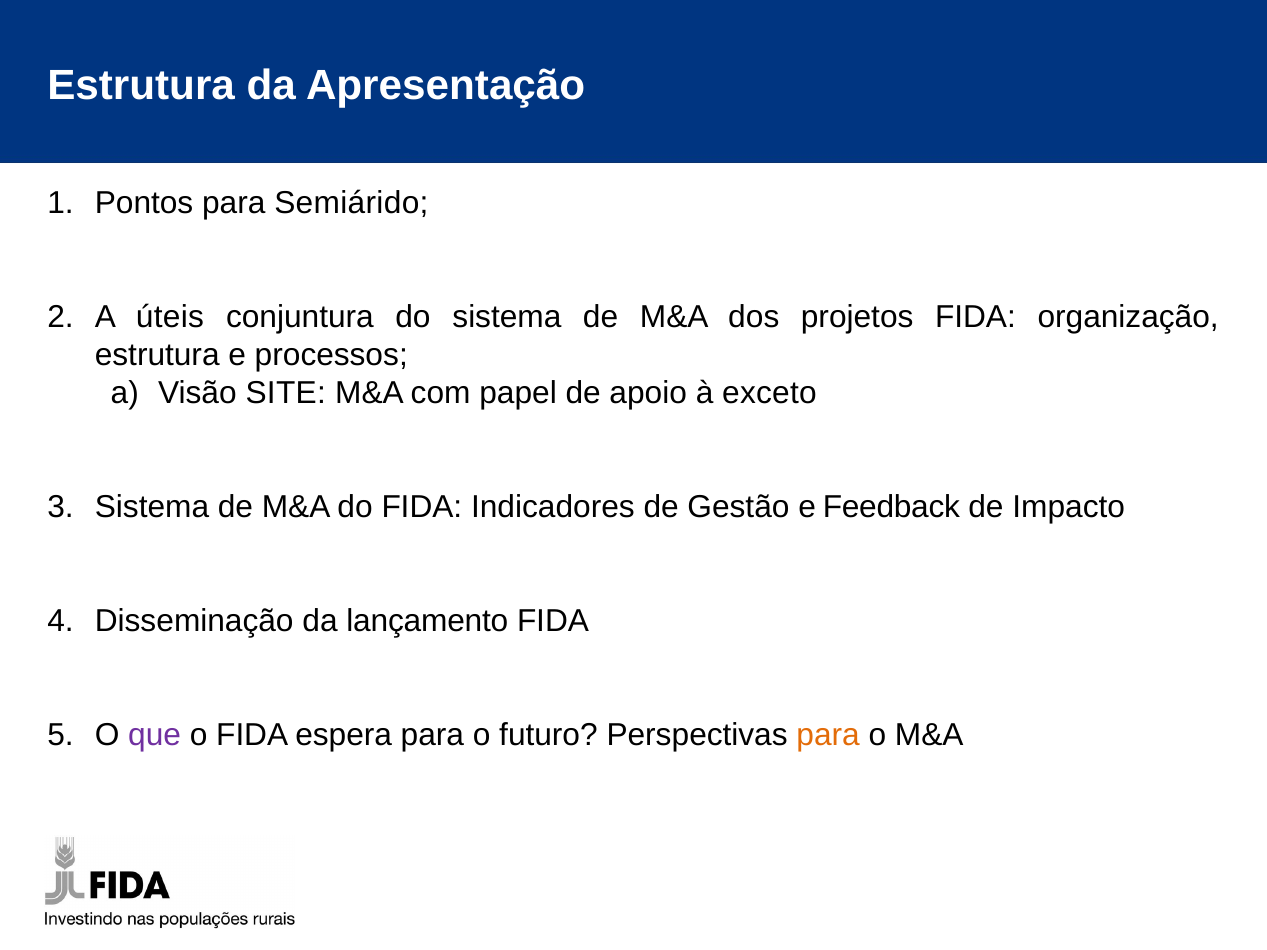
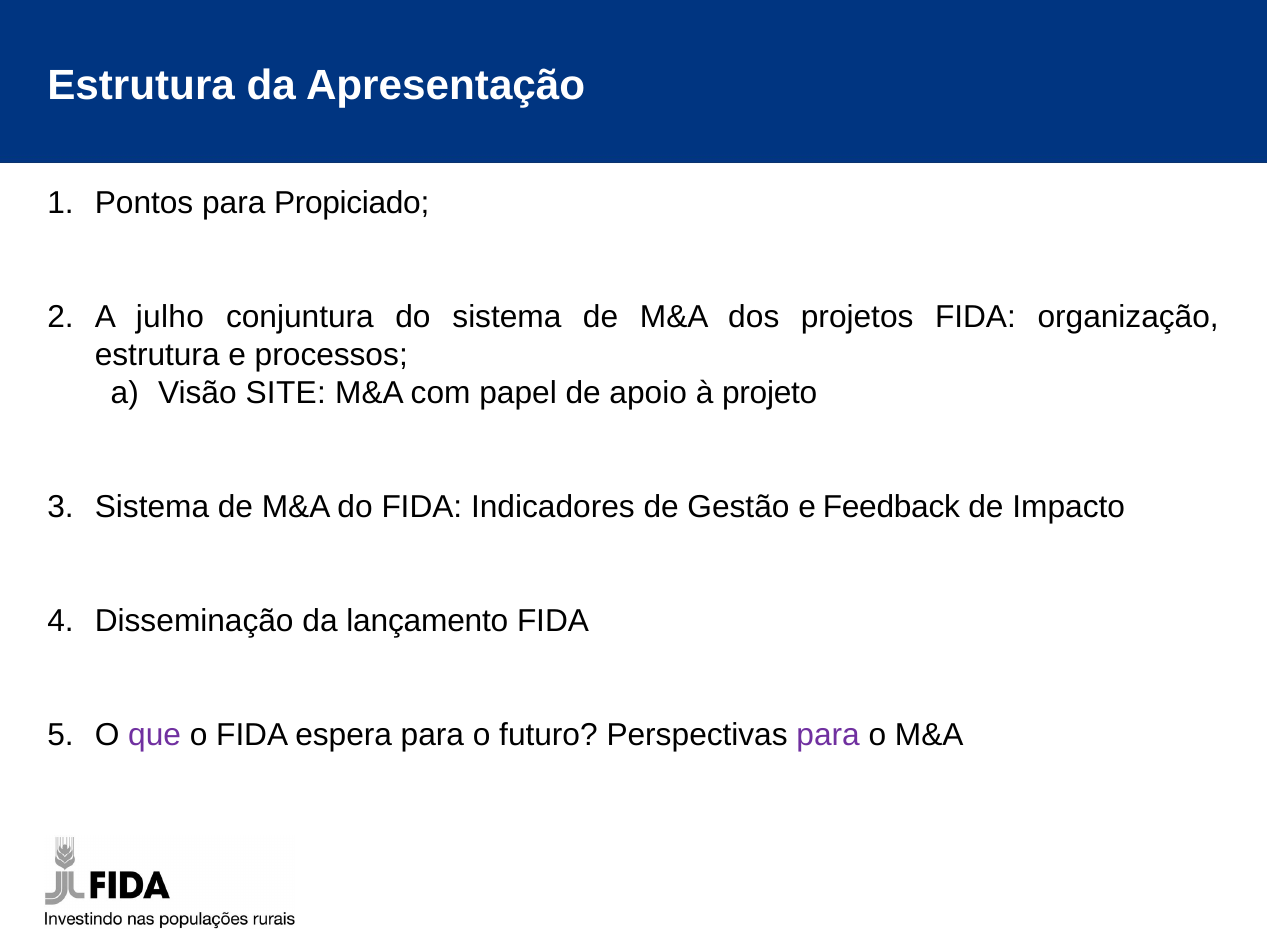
Semiárido: Semiárido -> Propiciado (352, 203)
úteis: úteis -> julho (170, 317)
exceto: exceto -> projeto (770, 393)
para colour: orange -> purple (828, 735)
